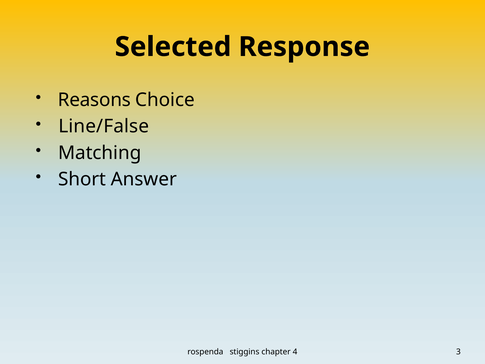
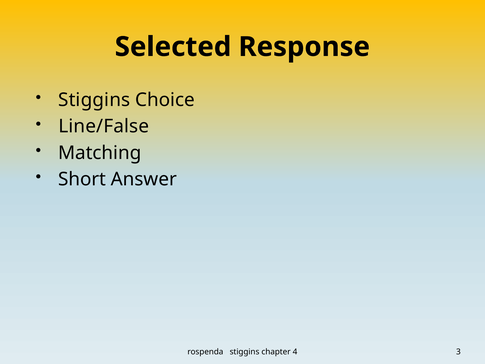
Reasons: Reasons -> Stiggins (94, 100)
